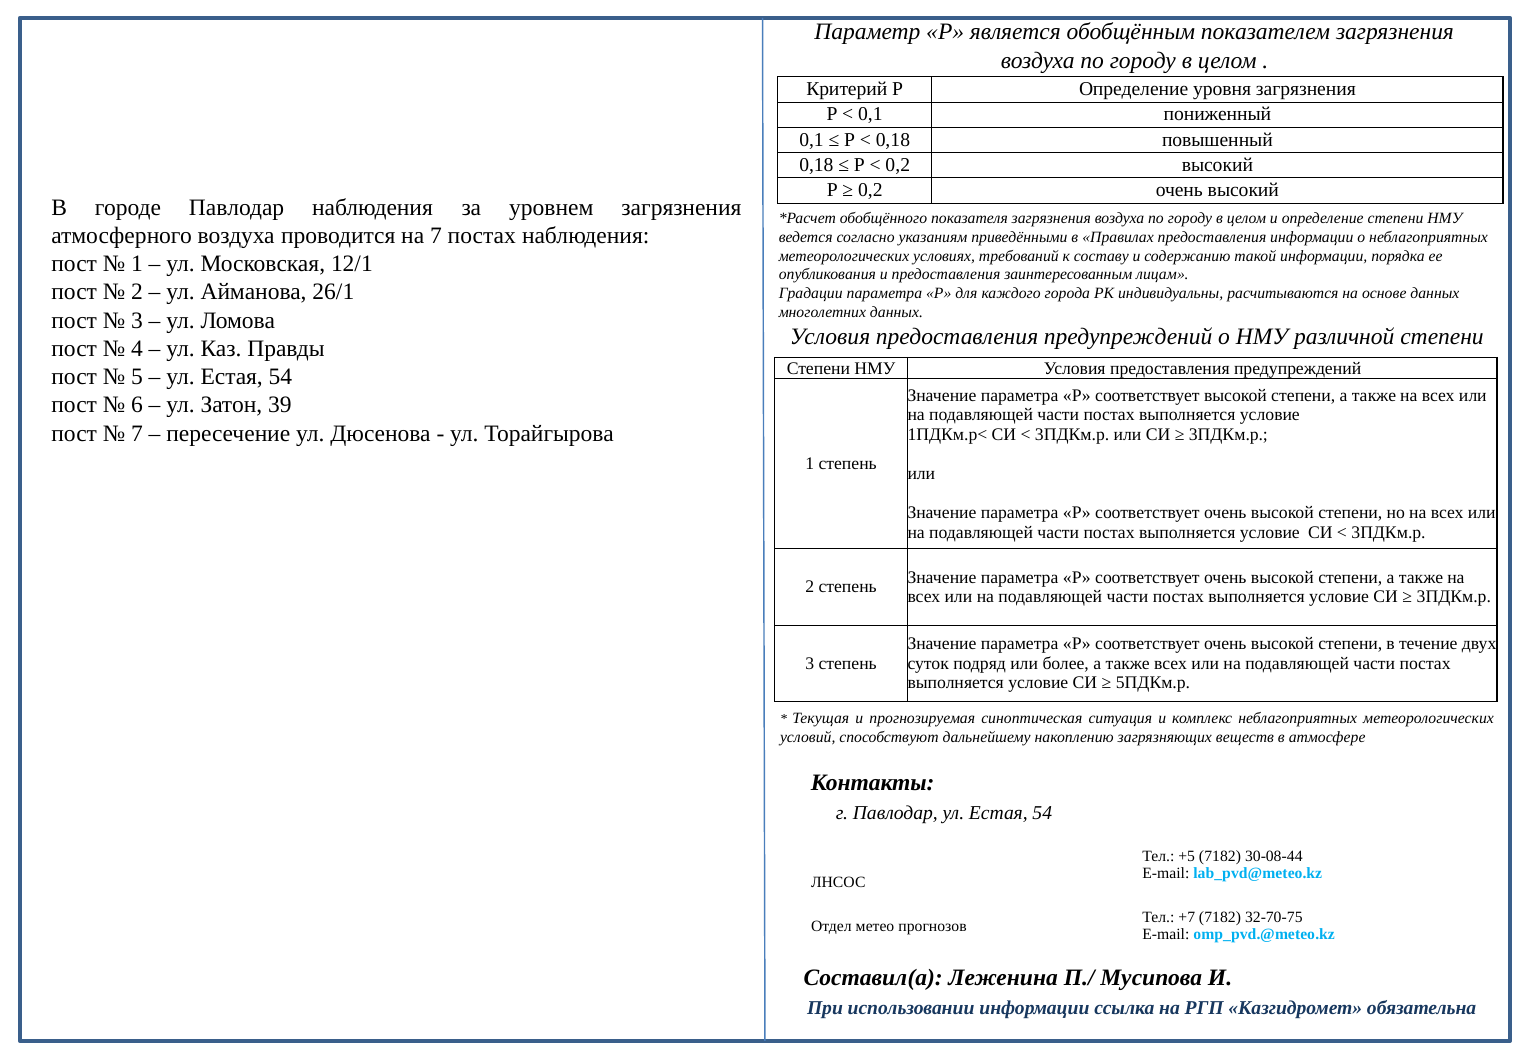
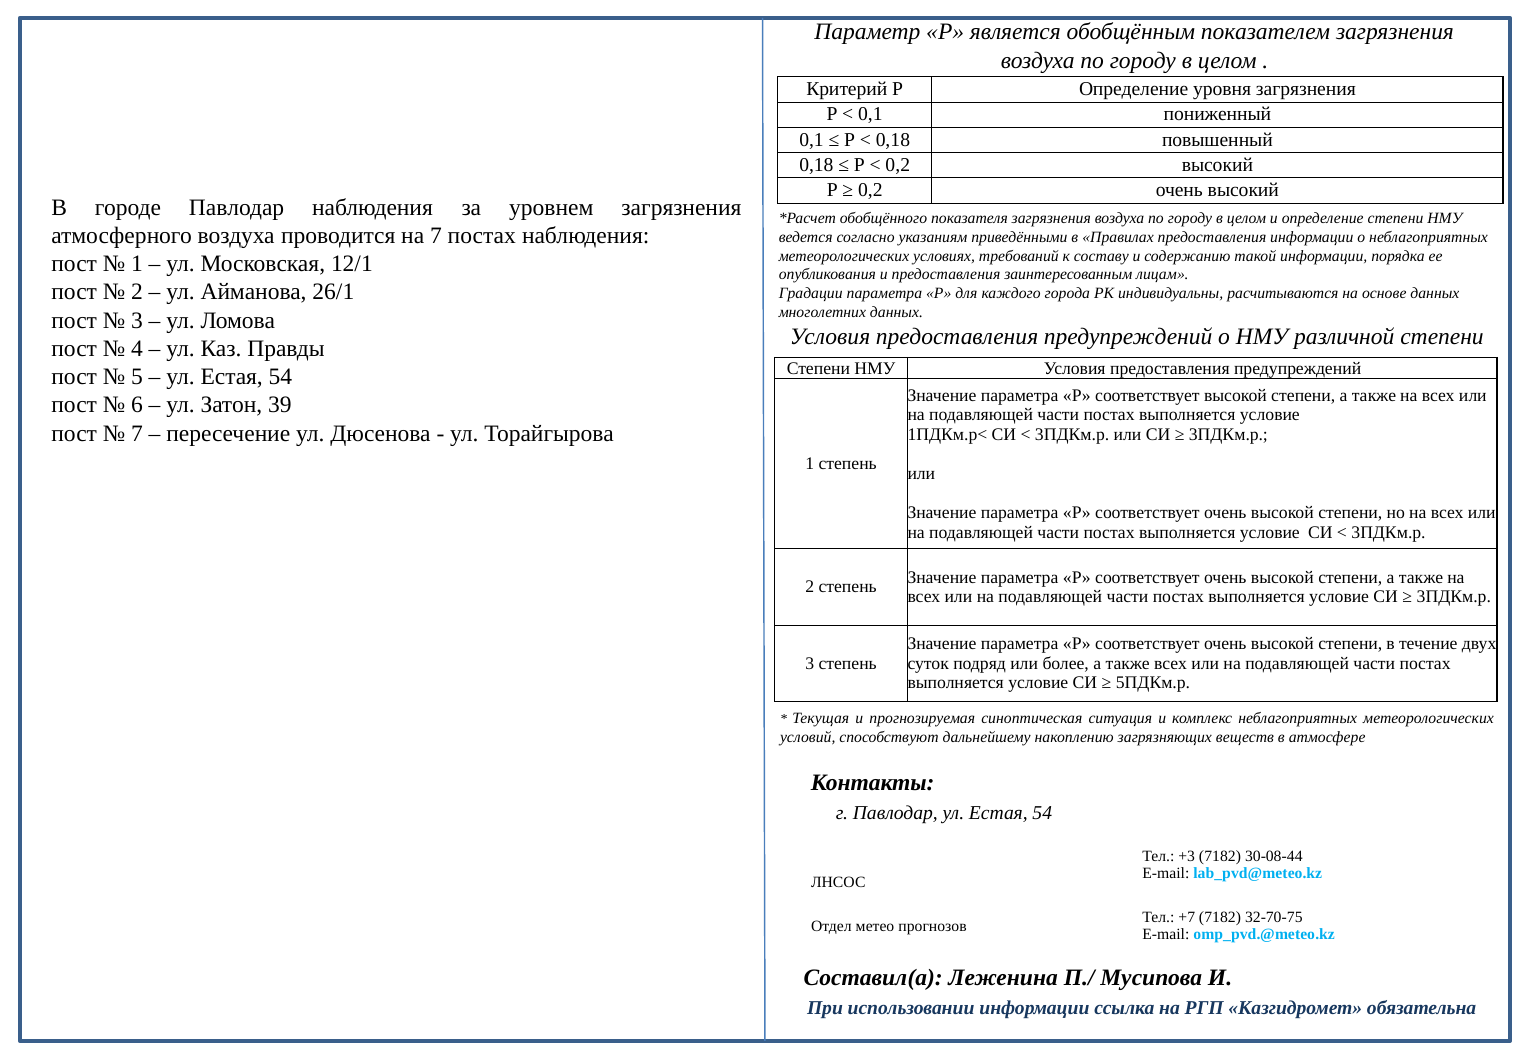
+5: +5 -> +3 (1187, 856)
